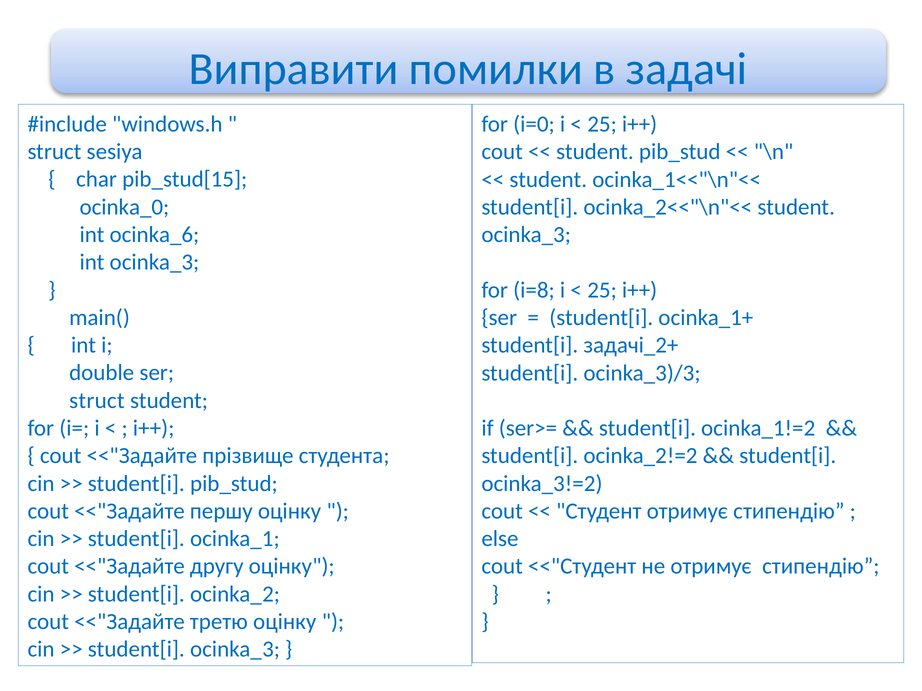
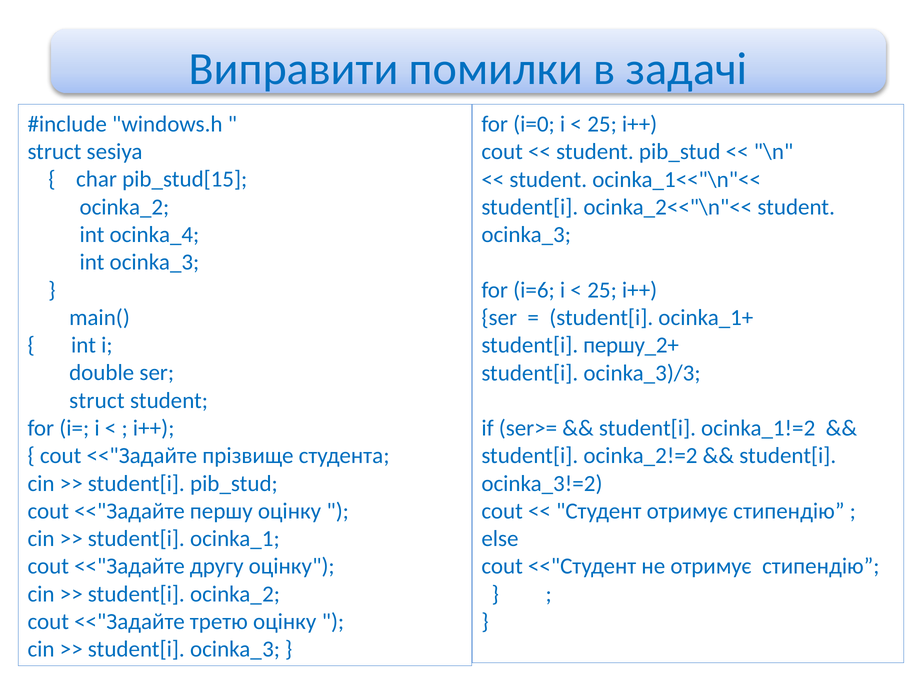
ocinka_0: ocinka_0 -> ocinka_2 (124, 207)
ocinka_6: ocinka_6 -> ocinka_4 (154, 235)
i=8: i=8 -> i=6 (534, 290)
задачі_2+: задачі_2+ -> першу_2+ (631, 346)
